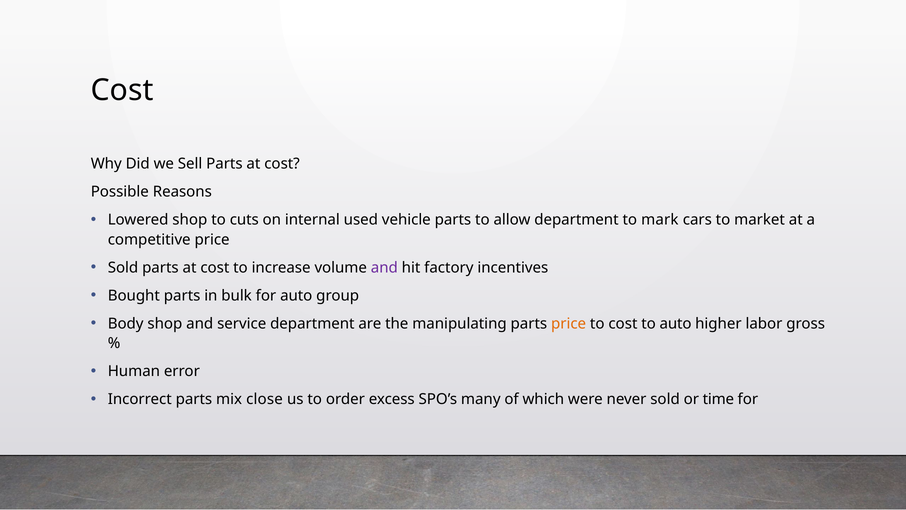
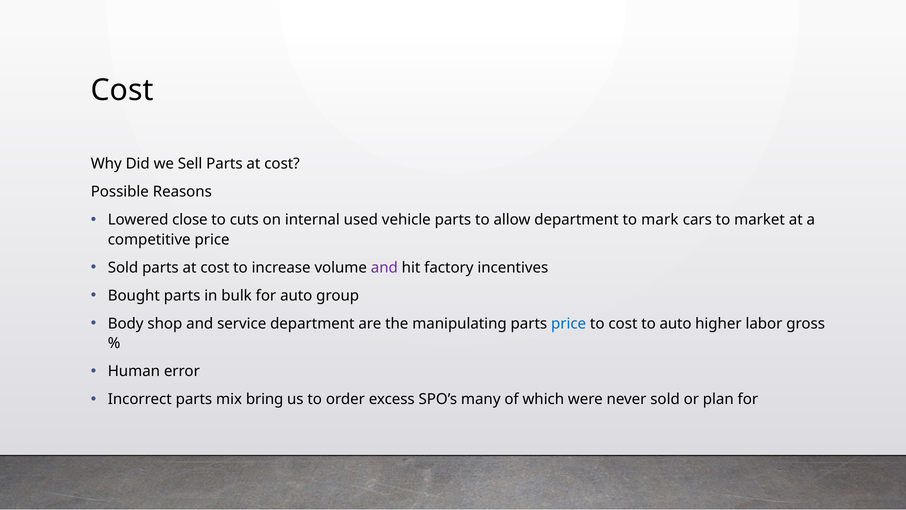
Lowered shop: shop -> close (190, 220)
price colour: orange -> blue (569, 324)
close: close -> bring (265, 399)
time: time -> plan (718, 399)
